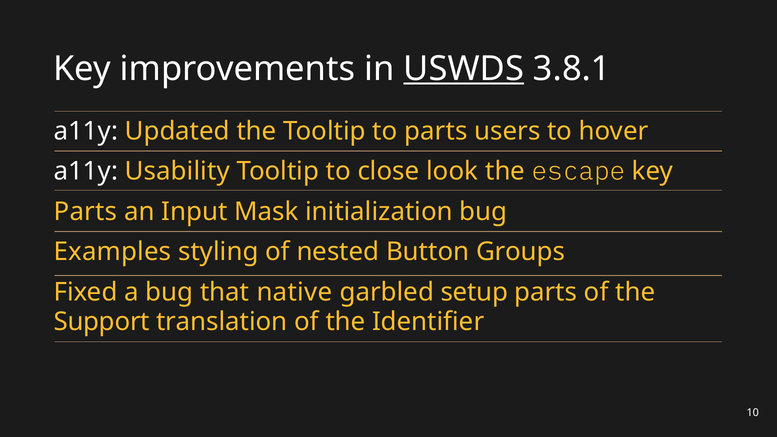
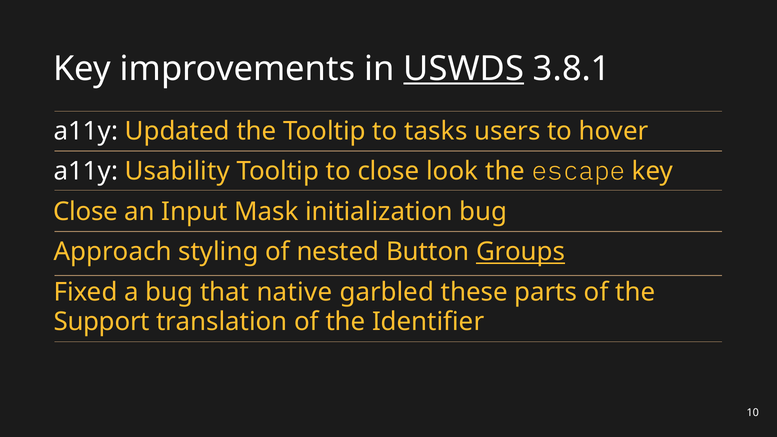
to parts: parts -> tasks (436, 131)
Parts: Parts -> Close (86, 212)
Examples: Examples -> Approach (113, 252)
Groups underline: none -> present (521, 252)
setup: setup -> these (474, 292)
